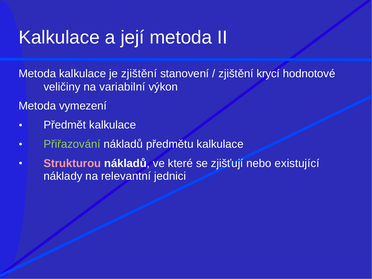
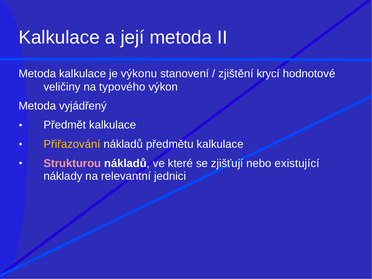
je zjištění: zjištění -> výkonu (139, 74)
variabilní: variabilní -> typového (122, 87)
vymezení: vymezení -> vyjádřený (83, 106)
Přiřazování colour: light green -> yellow (72, 144)
